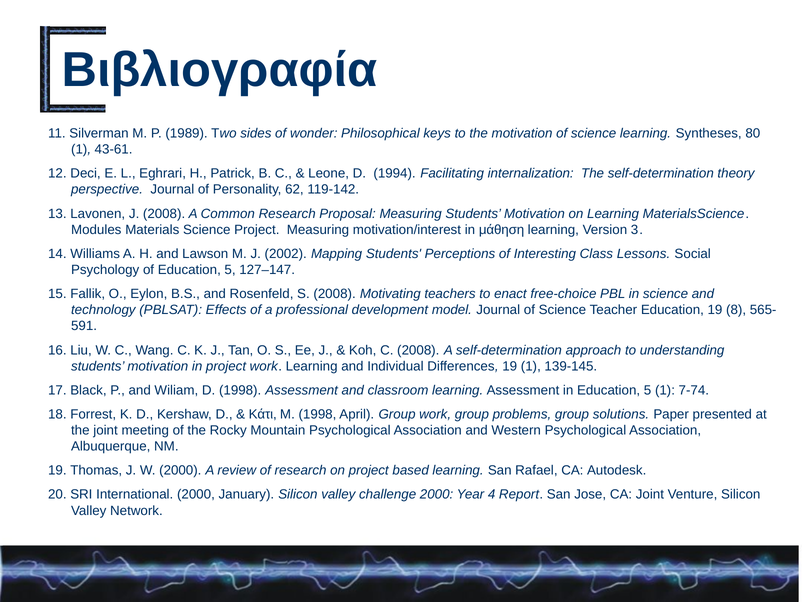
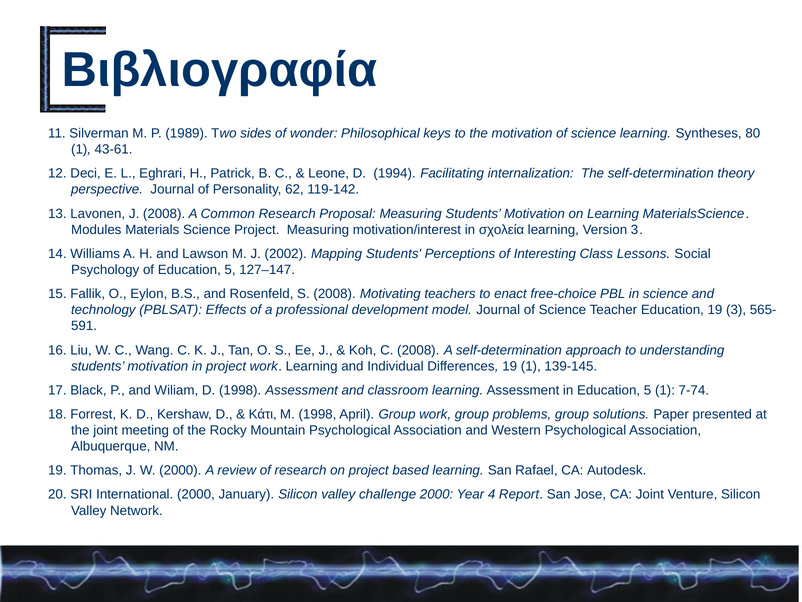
μάθηση: μάθηση -> σχολεία (502, 229)
19 8: 8 -> 3 (736, 310)
